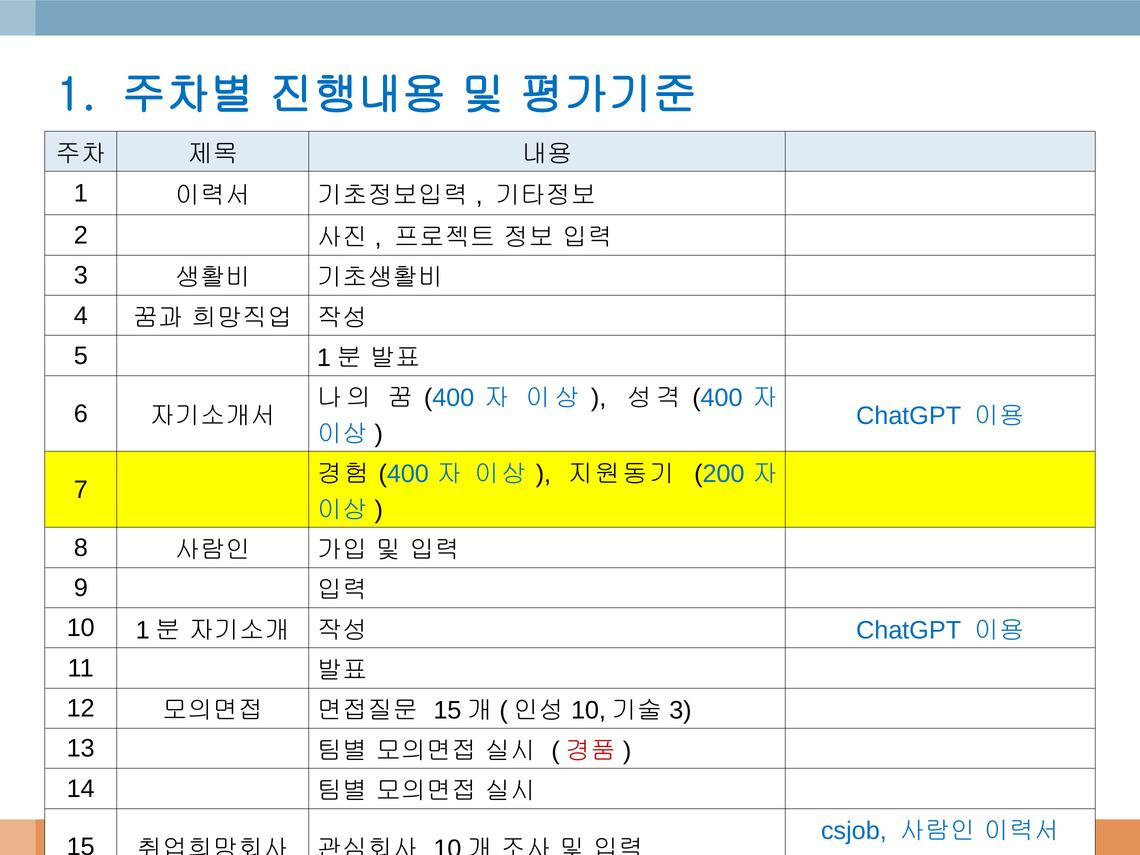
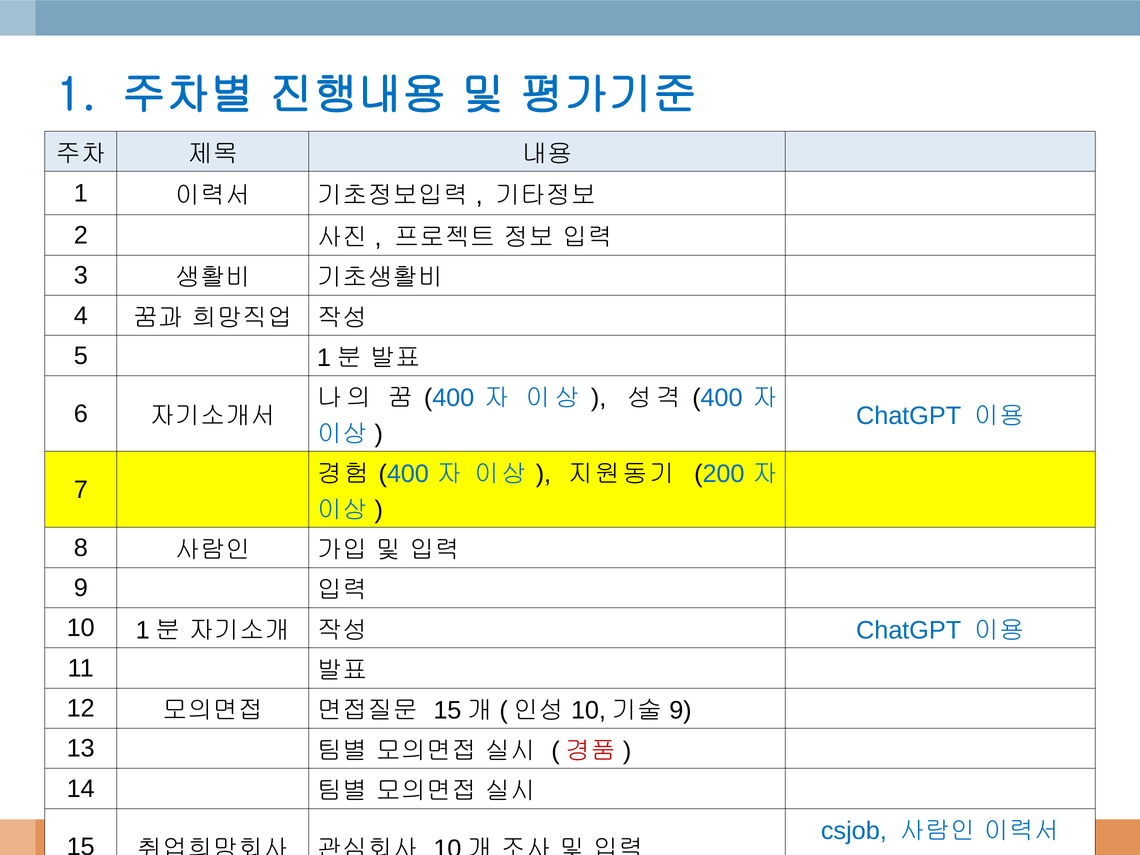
3: 3 -> 9 (680, 711)
